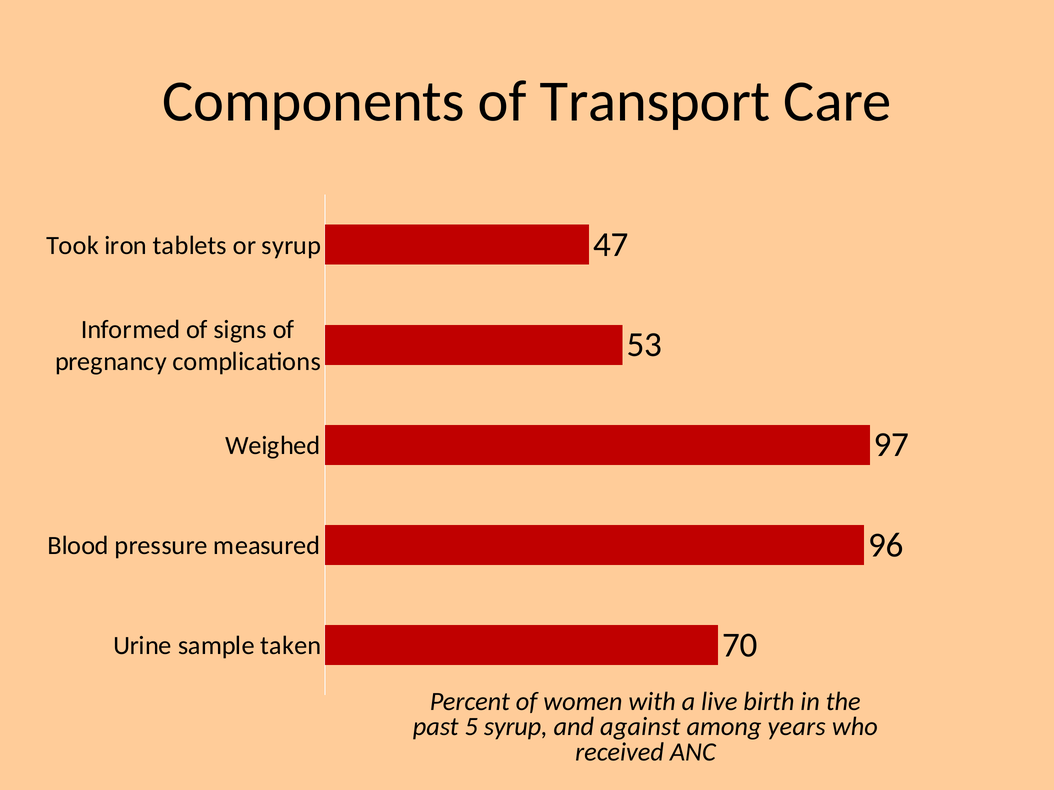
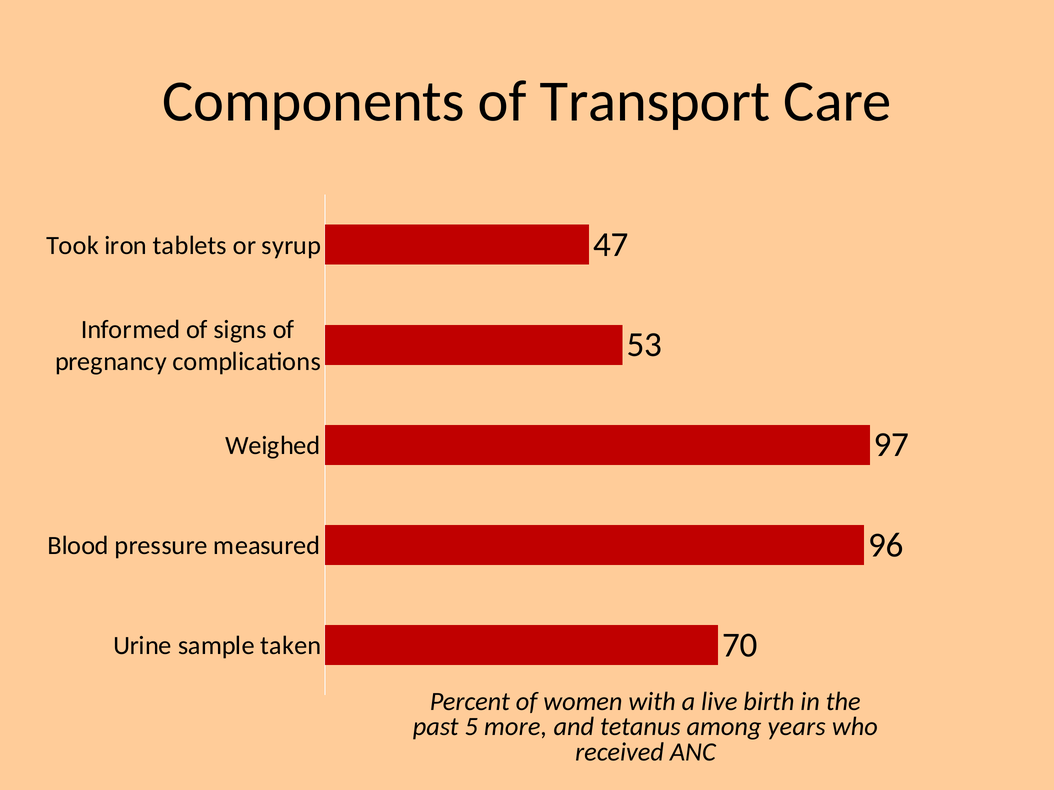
5 syrup: syrup -> more (516, 727)
against: against -> tetanus (640, 727)
